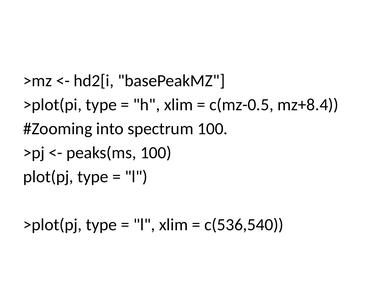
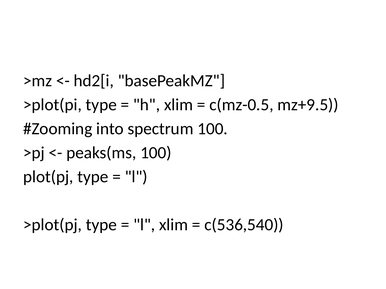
mz+8.4: mz+8.4 -> mz+9.5 (308, 105)
